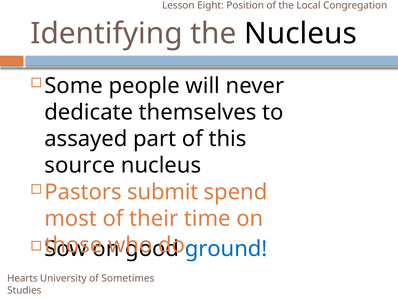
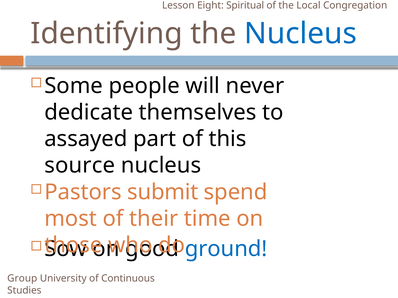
Position: Position -> Spiritual (245, 5)
Nucleus colour: black -> blue (301, 34)
Hearts: Hearts -> Group (22, 279)
Sometimes: Sometimes -> Continuous (128, 279)
